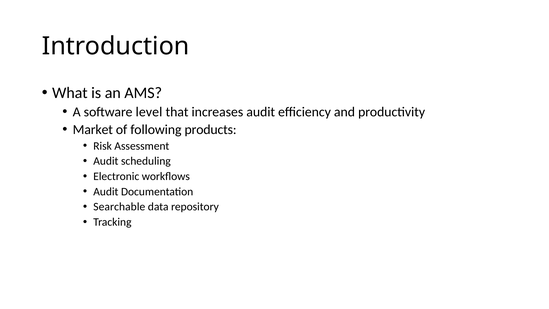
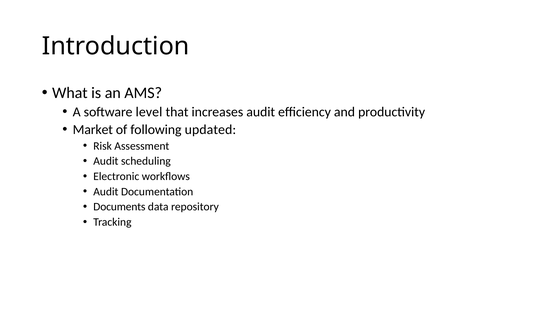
products: products -> updated (210, 129)
Searchable: Searchable -> Documents (119, 207)
